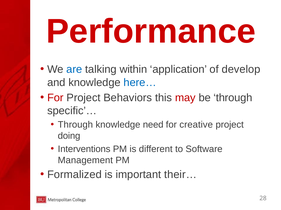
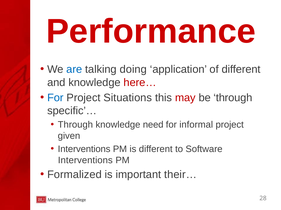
within: within -> doing (133, 70)
of develop: develop -> different (241, 70)
here… colour: blue -> red (140, 83)
For colour: red -> blue (55, 98)
Behaviors: Behaviors -> Situations (128, 98)
creative: creative -> informal (196, 125)
doing: doing -> given (69, 136)
Management: Management -> Interventions (85, 161)
